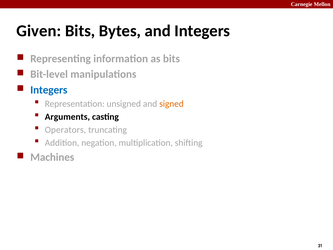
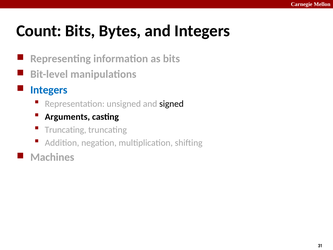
Given: Given -> Count (39, 31)
signed colour: orange -> black (171, 104)
Operators: Operators -> Truncating (66, 130)
